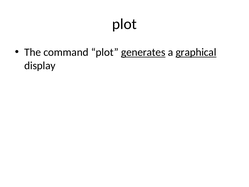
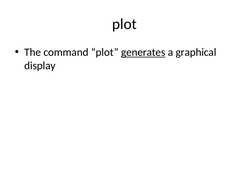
graphical underline: present -> none (196, 52)
